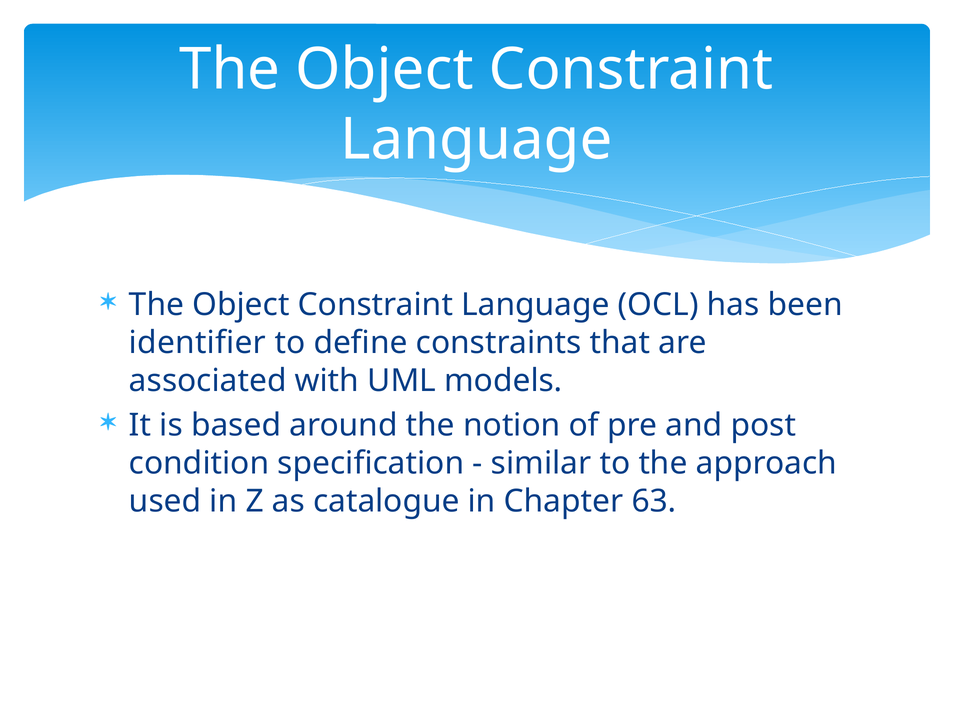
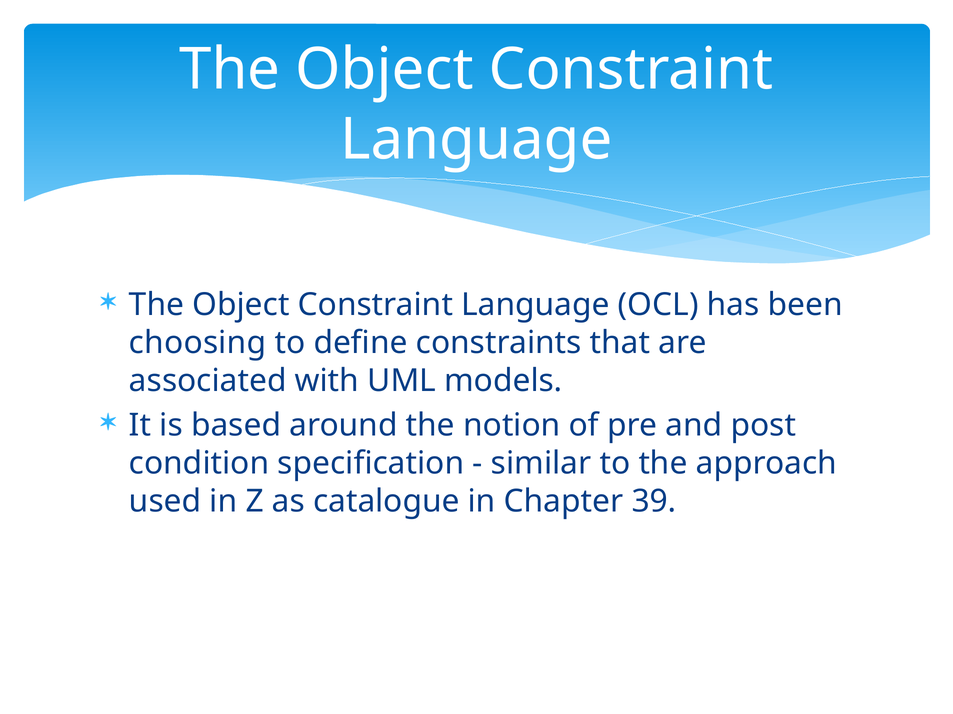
identifier: identifier -> choosing (198, 343)
63: 63 -> 39 (654, 502)
